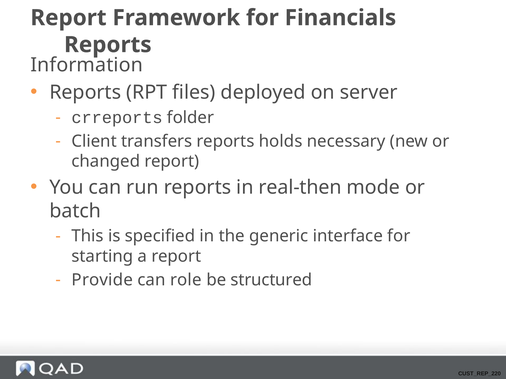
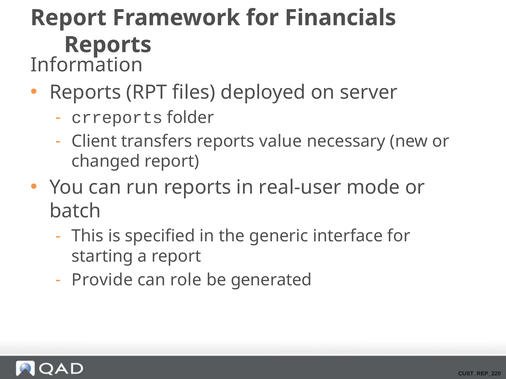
holds: holds -> value (281, 141)
real-then: real-then -> real-user (300, 188)
structured: structured -> generated (271, 280)
